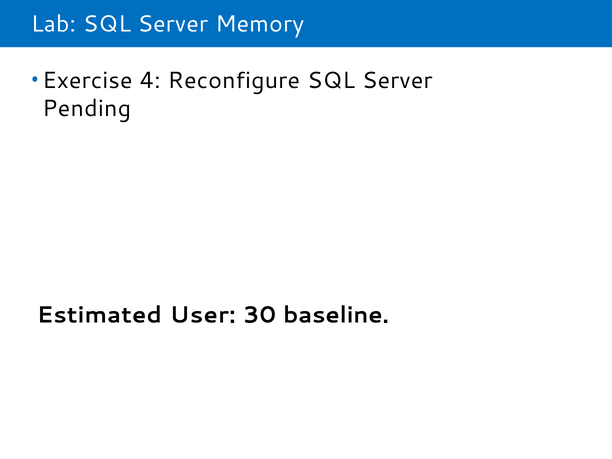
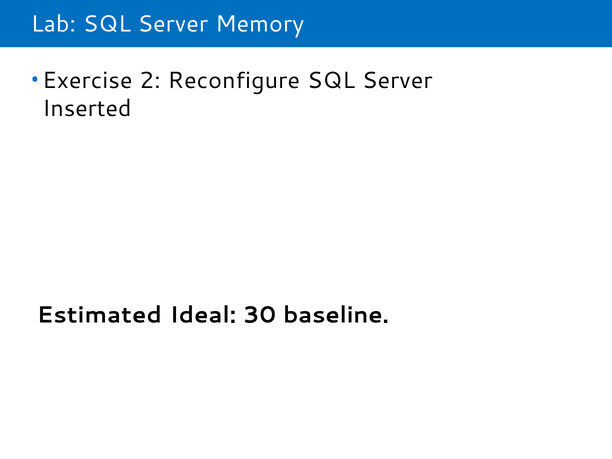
4: 4 -> 2 (150, 81)
Pending: Pending -> Inserted (87, 109)
User: User -> Ideal (203, 315)
